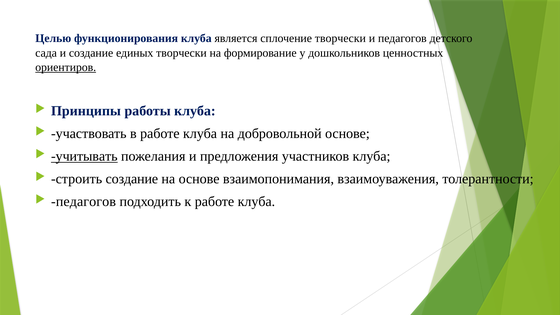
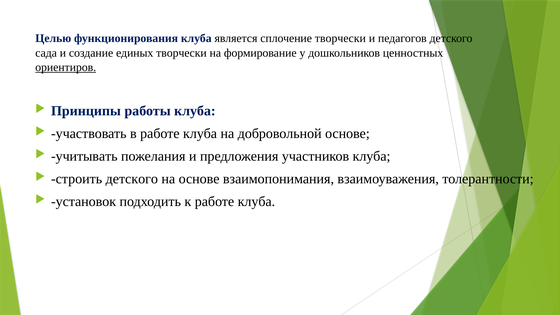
учитывать underline: present -> none (84, 156)
строить создание: создание -> детского (132, 179)
педагогов: педагогов -> установок (84, 202)
